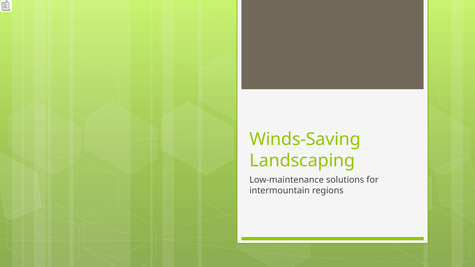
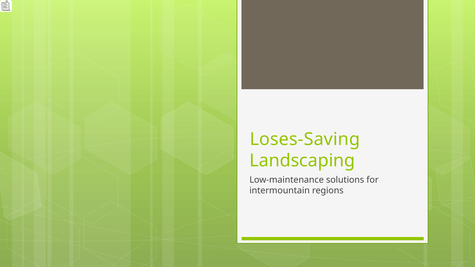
Winds-Saving: Winds-Saving -> Loses-Saving (305, 139)
